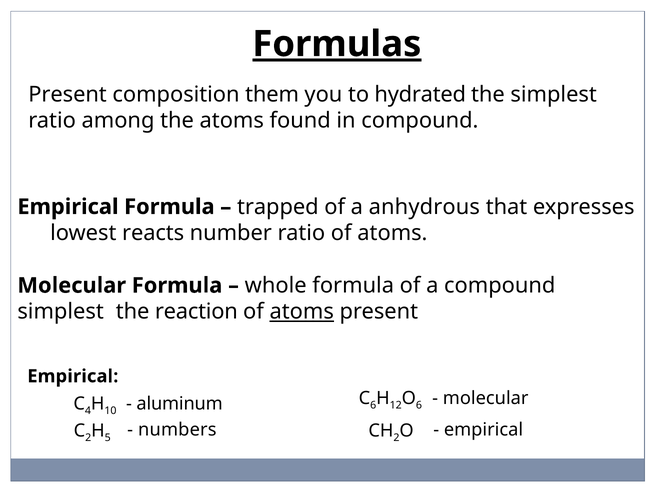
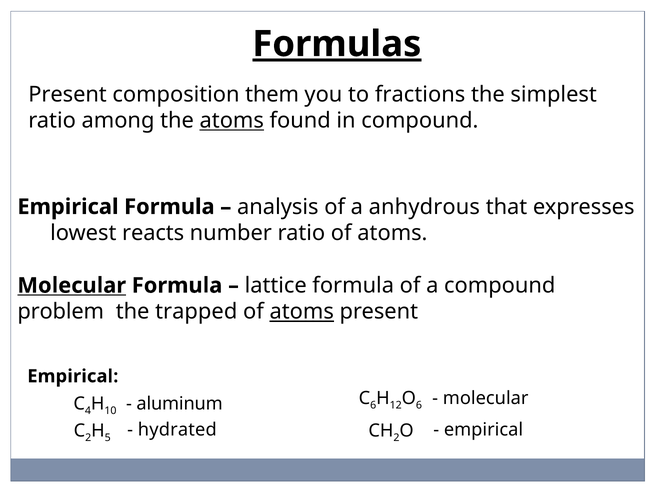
hydrated: hydrated -> fractions (420, 94)
atoms underline: none -> present (232, 121)
trapped: trapped -> analysis (278, 207)
Molecular underline: none -> present (72, 286)
whole: whole -> lattice (276, 286)
simplest: simplest -> problem (61, 312)
reaction: reaction -> trapped (196, 312)
numbers: numbers -> hydrated (177, 430)
